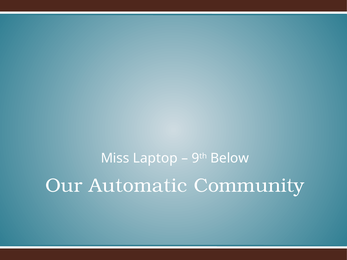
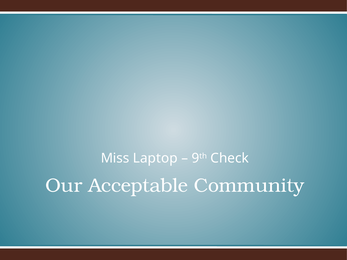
Below: Below -> Check (230, 158)
Automatic: Automatic -> Acceptable (138, 186)
